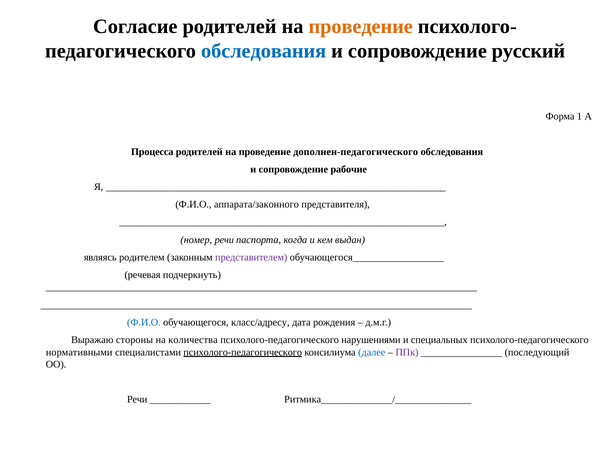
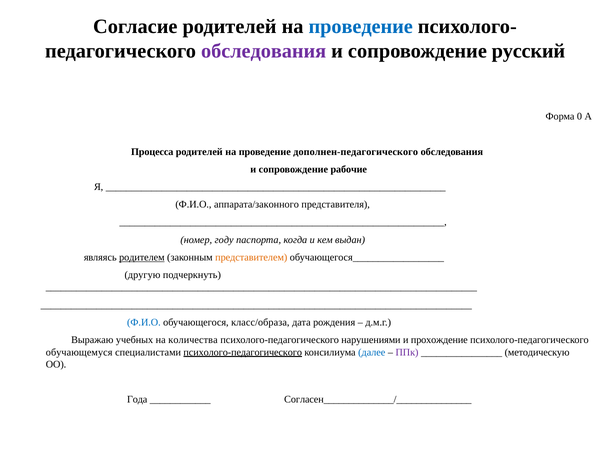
проведение colour: orange -> blue (361, 27)
обследования colour: blue -> purple (264, 51)
1: 1 -> 0 (580, 117)
номер речи: речи -> году (224, 240)
родителем underline: none -> present (142, 258)
представителем colour: purple -> orange (251, 258)
речевая: речевая -> другую (142, 275)
класс/адресу: класс/адресу -> класс/образа (260, 323)
стороны: стороны -> учебных (135, 340)
специальных: специальных -> прохождение (439, 340)
нормативными: нормативными -> обучающемуся (79, 353)
последующий: последующий -> методическую (537, 353)
Речи: Речи -> Года (137, 400)
Ритмика______________/_______________: Ритмика______________/_______________ -> Согласен______________/_______________ (378, 400)
